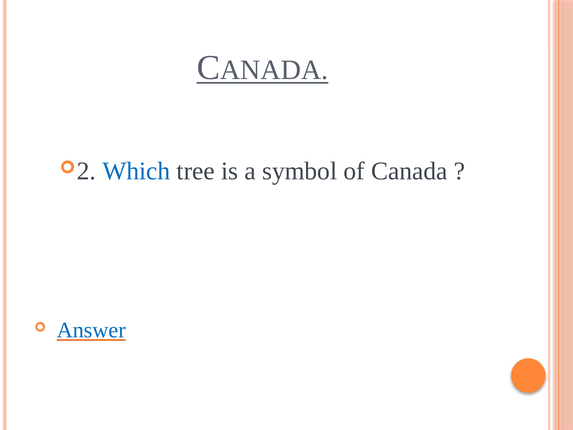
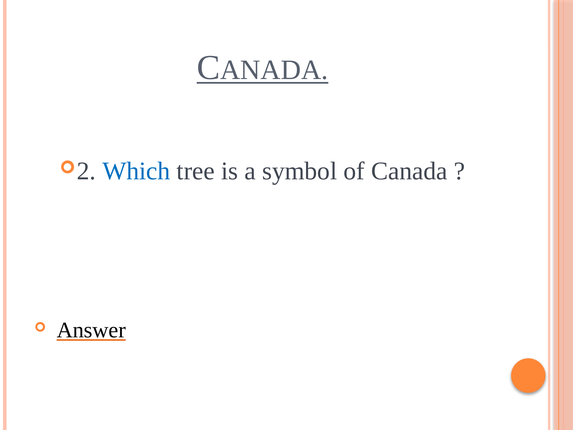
Answer colour: blue -> black (91, 330)
